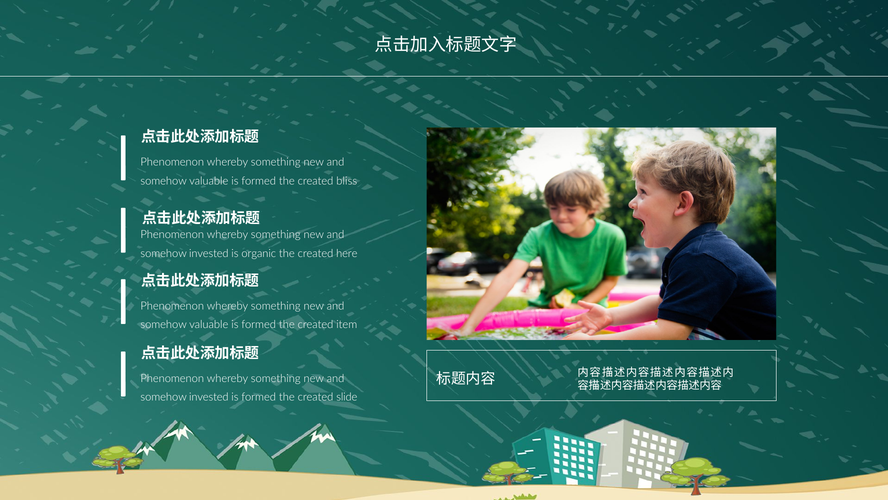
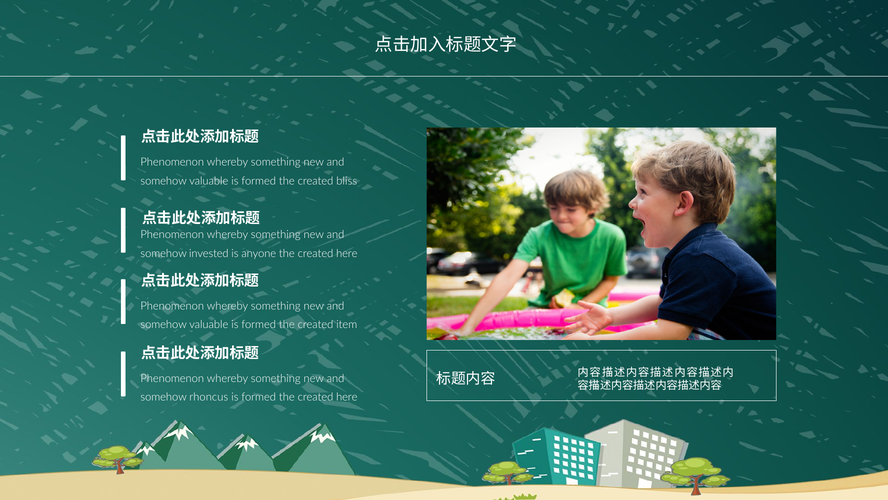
organic: organic -> anyone (259, 253)
invested: invested -> rhoncus (209, 397)
formed the created slide: slide -> here (347, 397)
